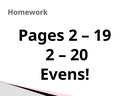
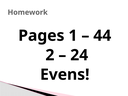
Pages 2: 2 -> 1 (73, 36)
19: 19 -> 44 (102, 36)
20: 20 -> 24 (79, 55)
